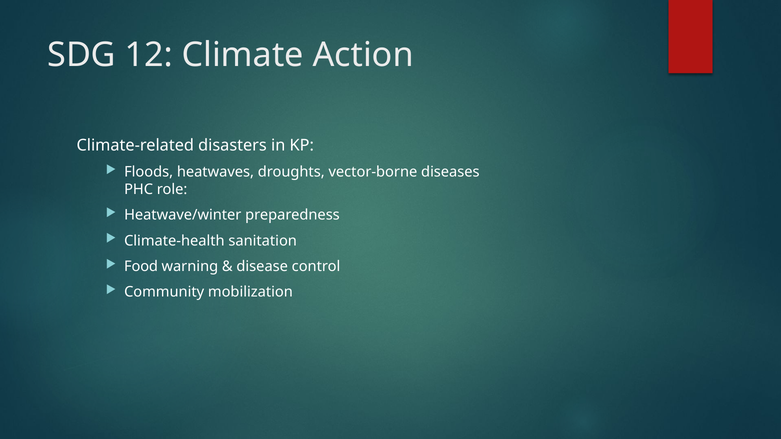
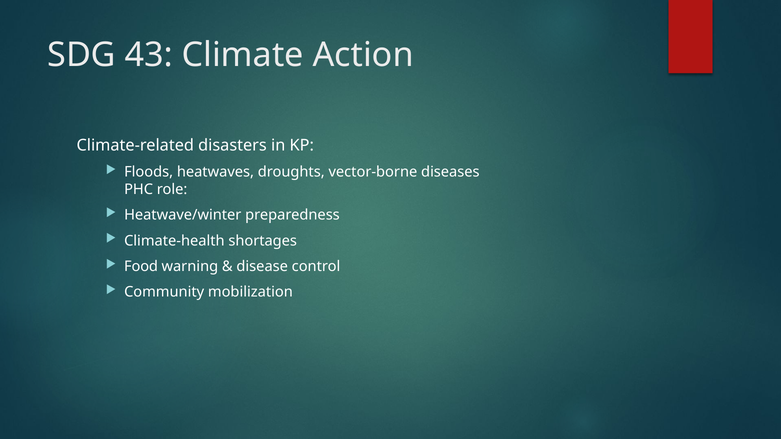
12: 12 -> 43 (149, 55)
sanitation: sanitation -> shortages (263, 241)
